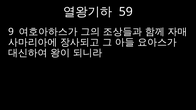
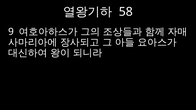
59: 59 -> 58 (126, 12)
